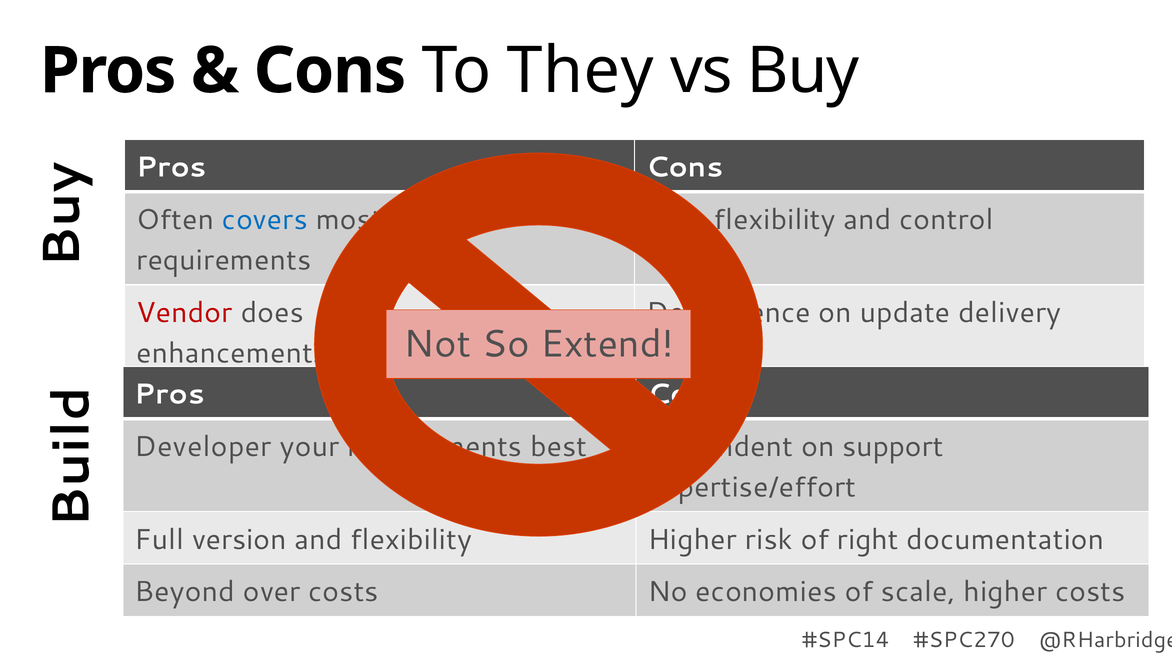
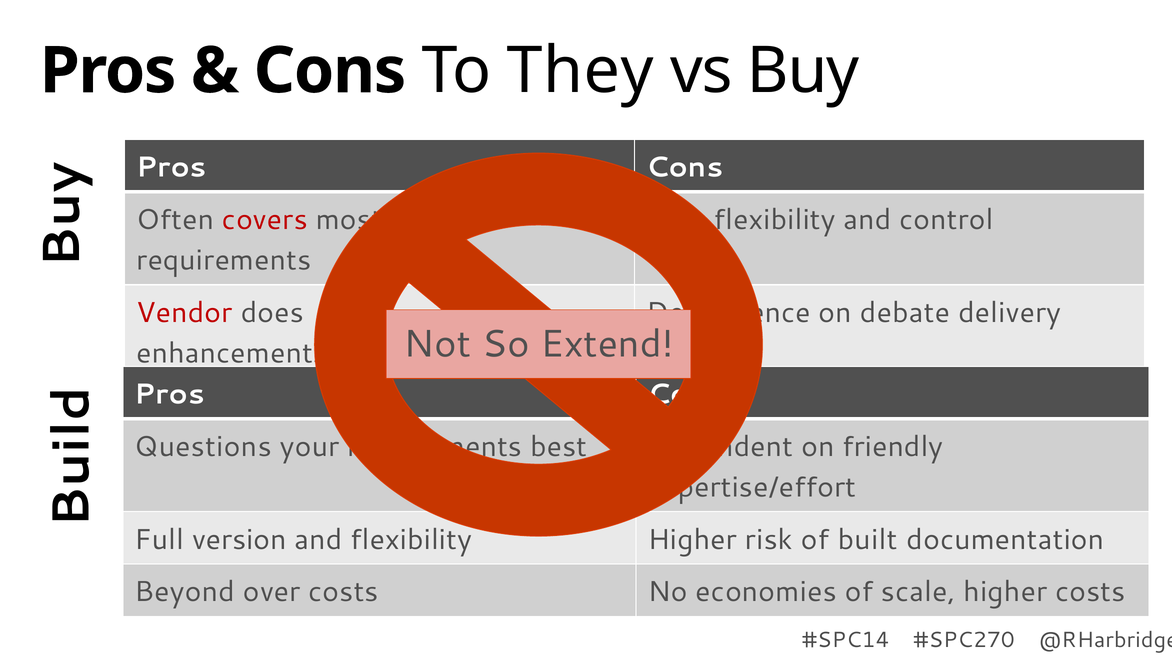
covers colour: blue -> red (265, 220)
update: update -> debate (905, 313)
Developer: Developer -> Questions (203, 447)
support: support -> friendly (893, 447)
right: right -> built (868, 540)
